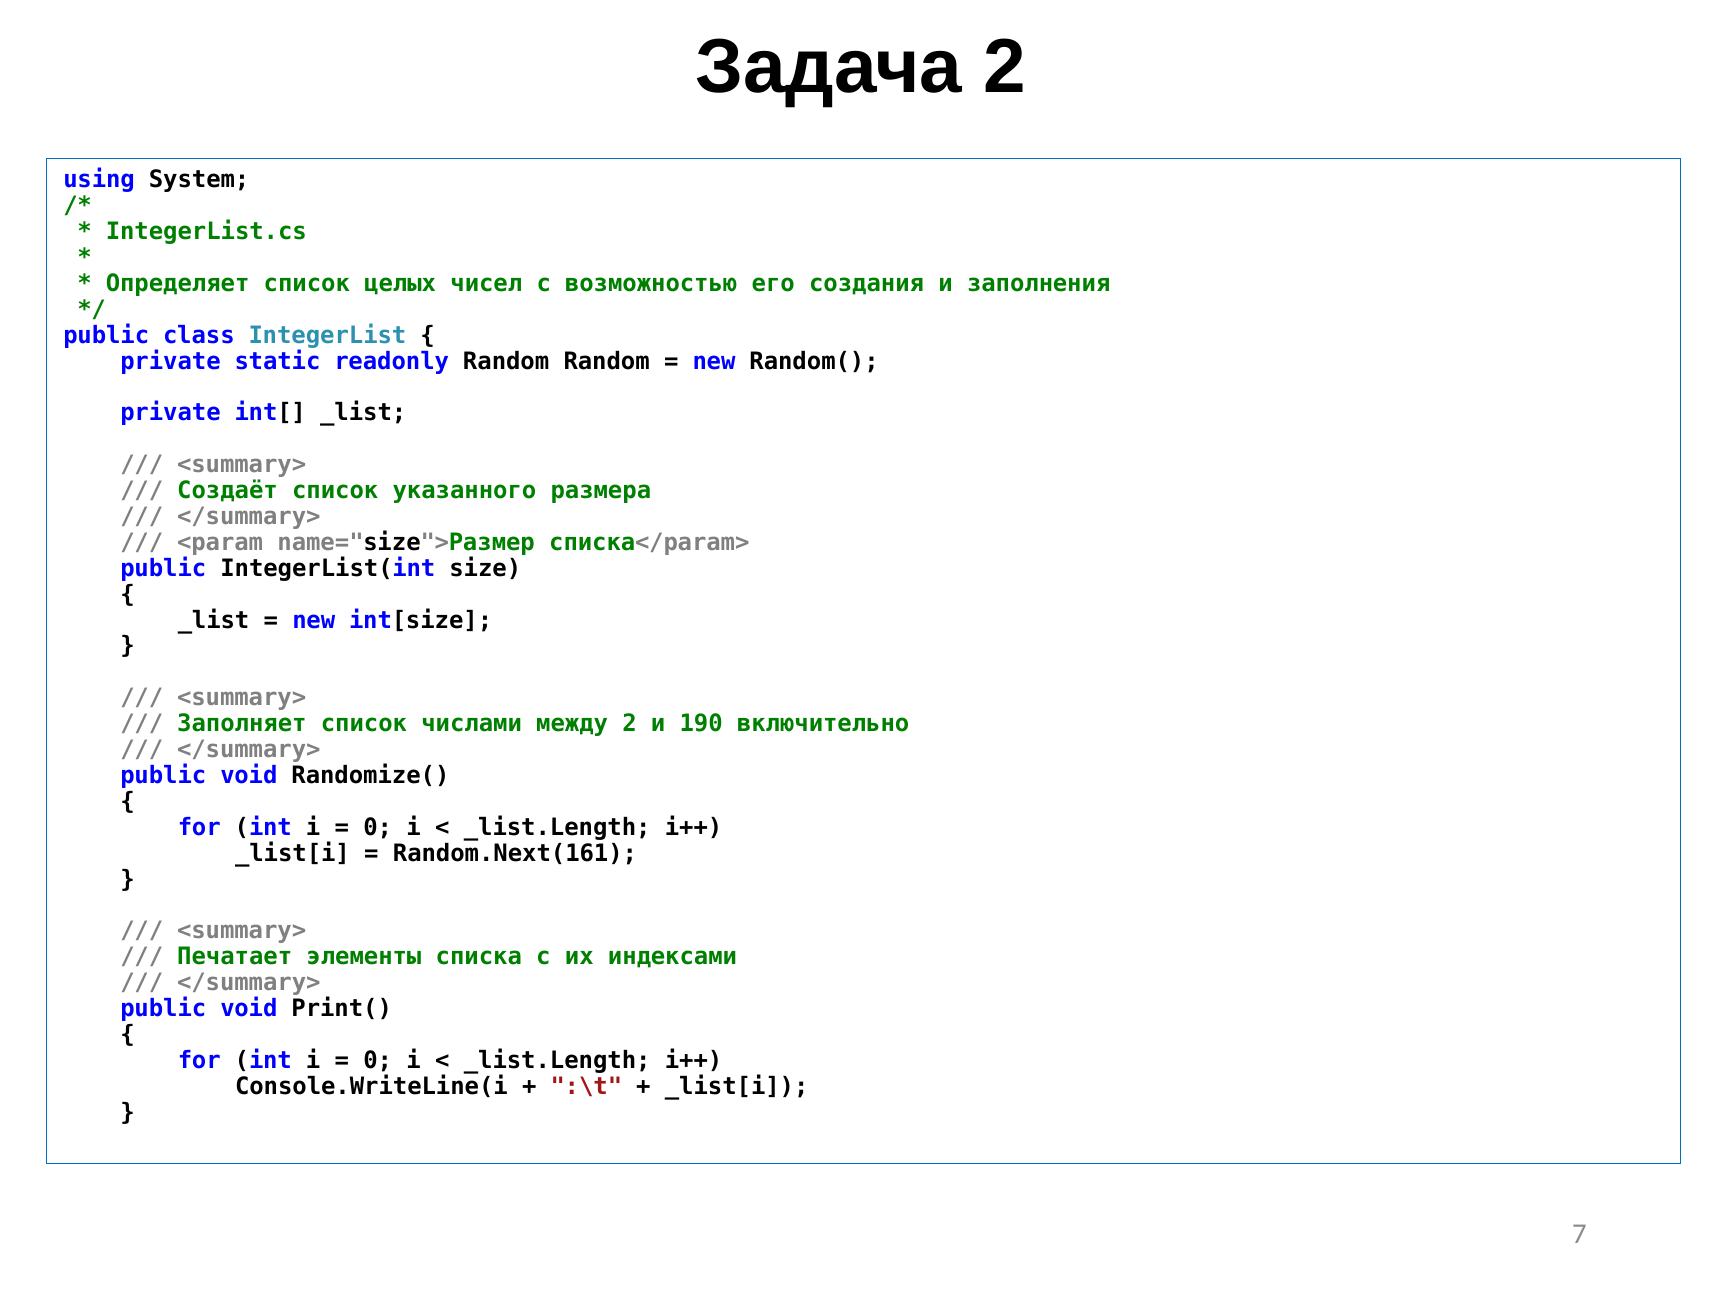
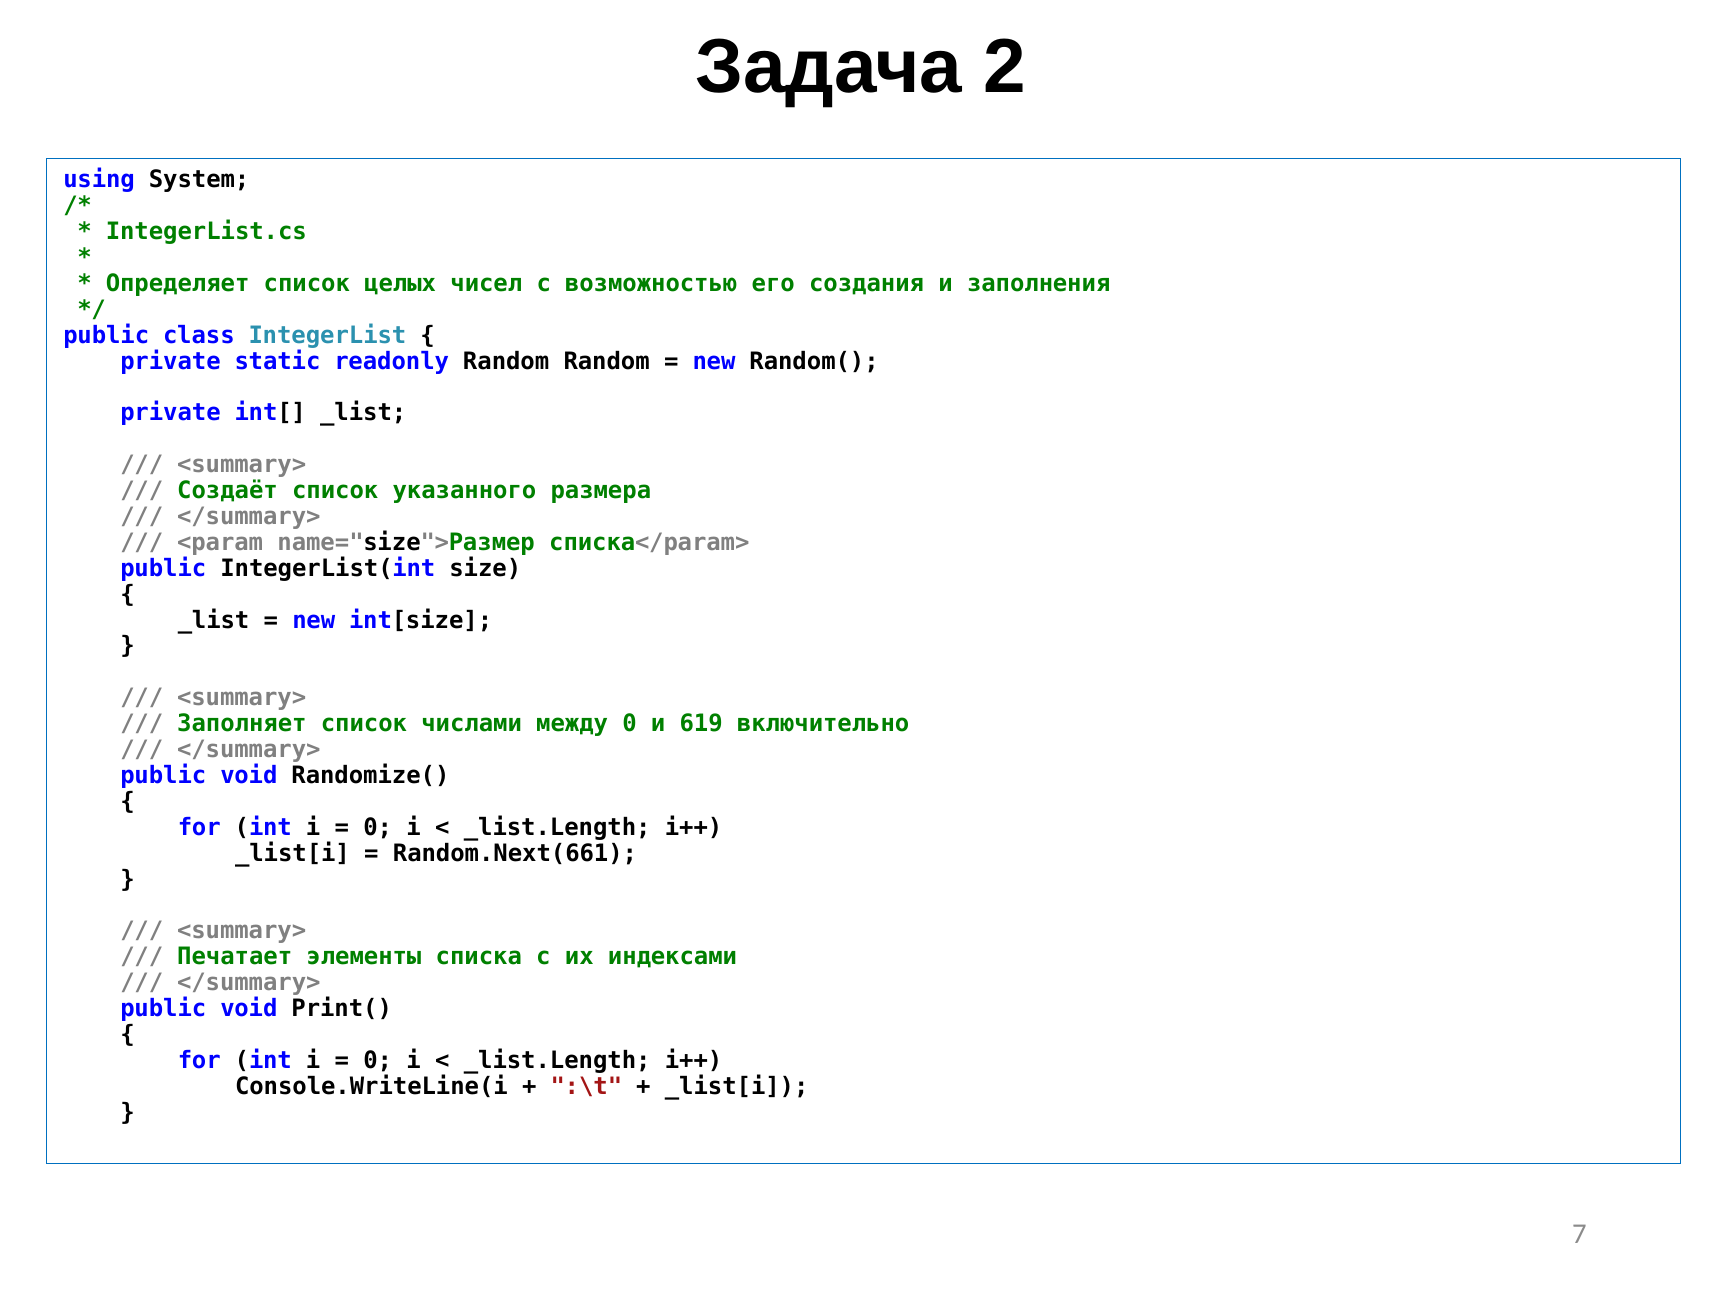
между 2: 2 -> 0 (630, 723)
190: 190 -> 619 (701, 723)
Random.Next(161: Random.Next(161 -> Random.Next(661 (515, 853)
